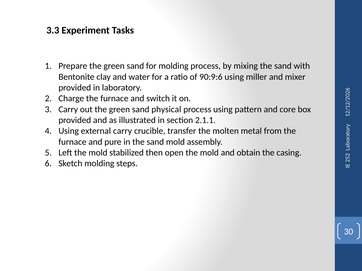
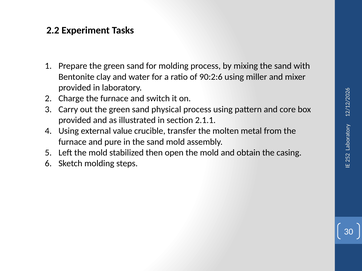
3.3: 3.3 -> 2.2 (53, 30)
90:9:6: 90:9:6 -> 90:2:6 (211, 77)
external carry: carry -> value (123, 131)
